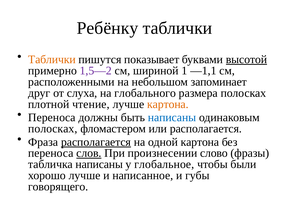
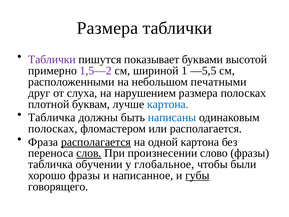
Ребёнку: Ребёнку -> Размера (107, 28)
Таблички colour: orange -> purple (52, 59)
высотой underline: present -> none (246, 59)
—1,1: —1,1 -> —5,5 (203, 71)
запоминает: запоминает -> печатными (219, 82)
глобального: глобального -> нарушением (145, 93)
чтение: чтение -> буквам (91, 104)
картона colour: orange -> blue (168, 104)
Переноса: Переноса -> Табличка (52, 117)
табличка написаны: написаны -> обучении (99, 164)
хорошо лучше: лучше -> фразы (84, 175)
губы underline: none -> present (197, 175)
